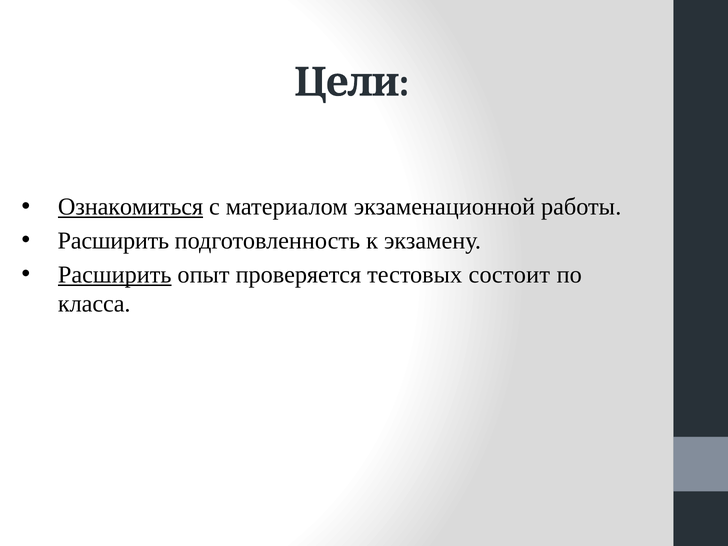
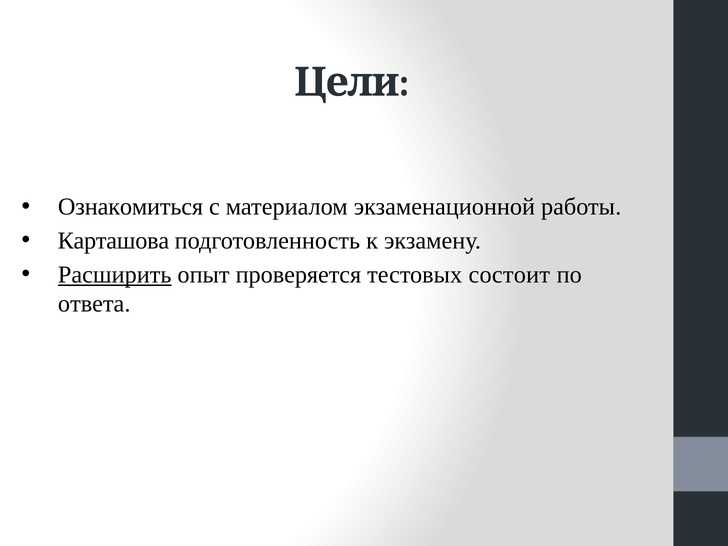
Ознакомиться underline: present -> none (131, 207)
Расширить: Расширить -> Карташова (113, 241)
класса: класса -> ответа (94, 304)
